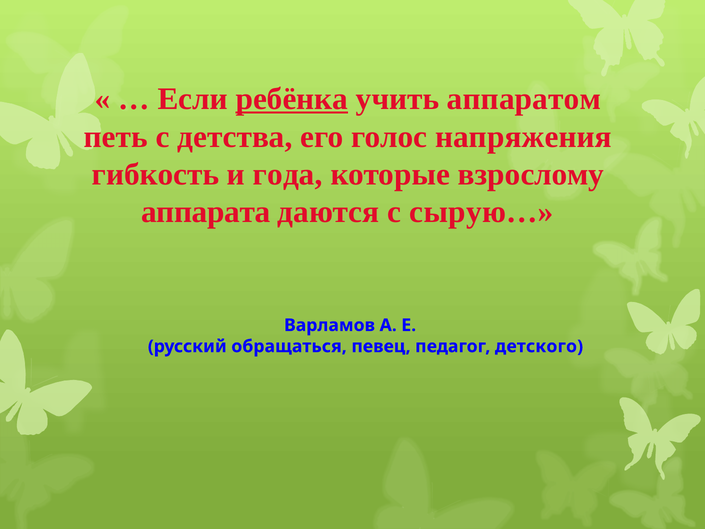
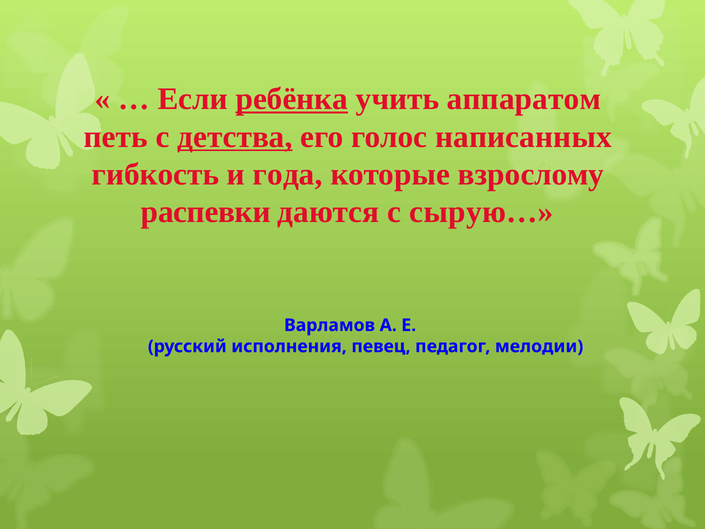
детства underline: none -> present (235, 137)
напряжения: напряжения -> написанных (523, 137)
аппарата: аппарата -> распевки (206, 212)
обращаться: обращаться -> исполнения (289, 346)
детского: детского -> мелодии (539, 346)
